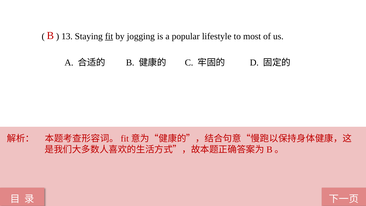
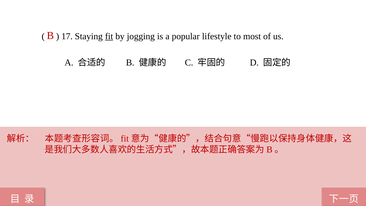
13: 13 -> 17 (67, 36)
